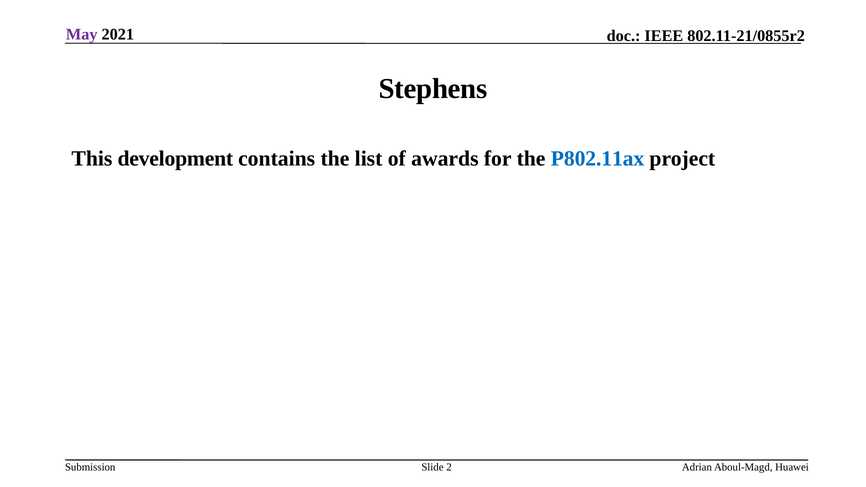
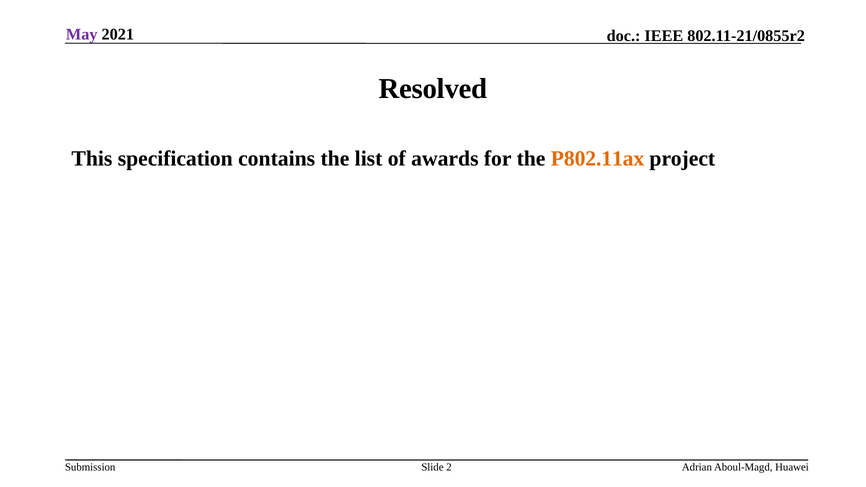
Stephens: Stephens -> Resolved (433, 89)
development: development -> specification (175, 158)
P802.11ax colour: blue -> orange (598, 158)
